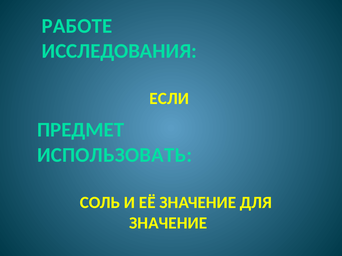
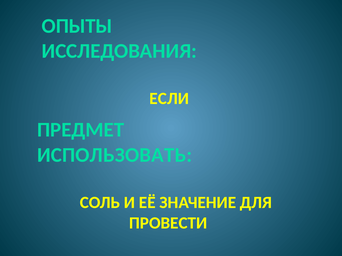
РАБОТЕ: РАБОТЕ -> ОПЫТЫ (77, 26)
ЗНАЧЕНИЕ: ЗНАЧЕНИЕ -> ПРОВЕСТИ (168, 223)
